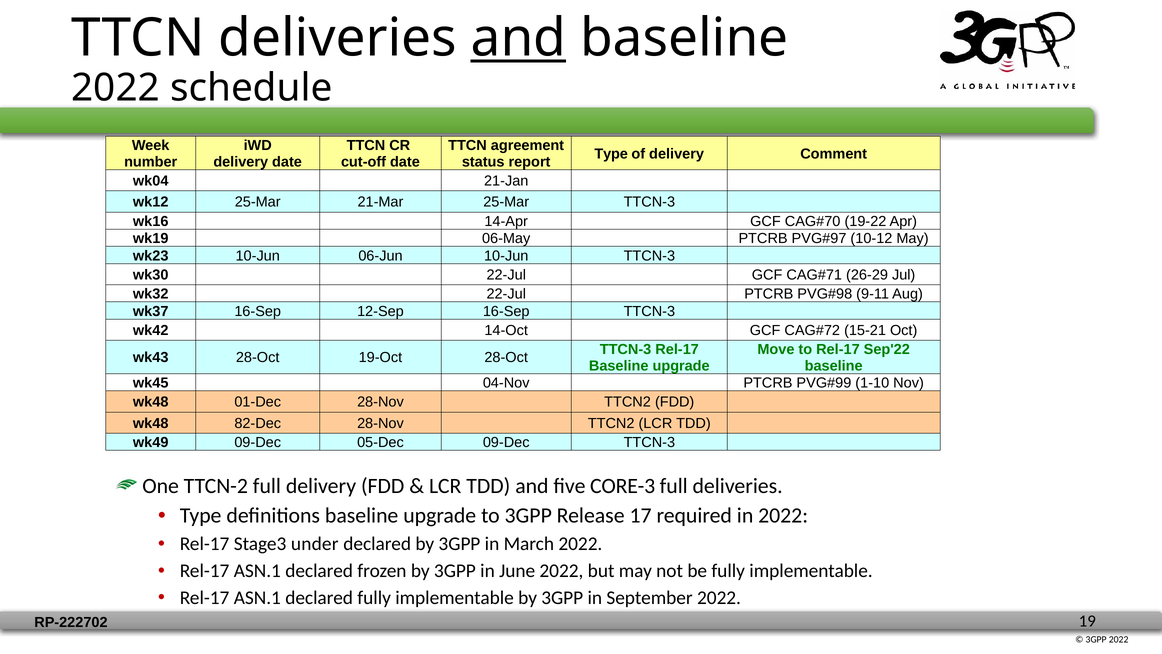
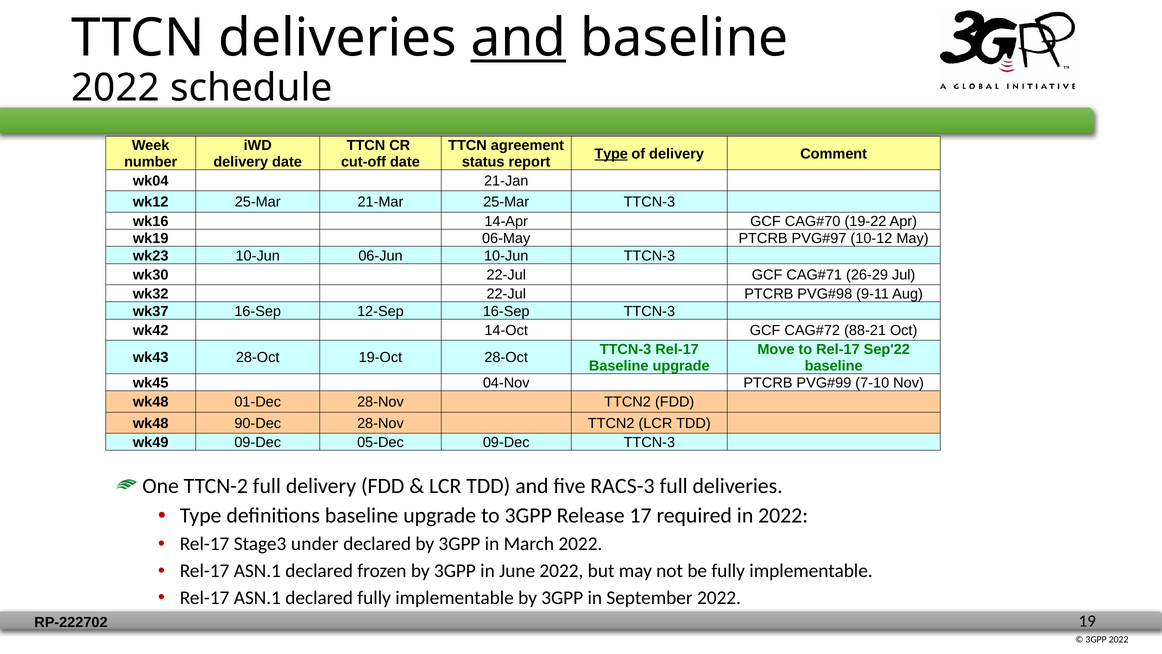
Type underline: none -> present (611, 154)
15-21: 15-21 -> 88-21 (865, 330)
1-10: 1-10 -> 7-10 (872, 383)
82-Dec: 82-Dec -> 90-Dec (258, 423)
CORE-3: CORE-3 -> RACS-3 (622, 486)
